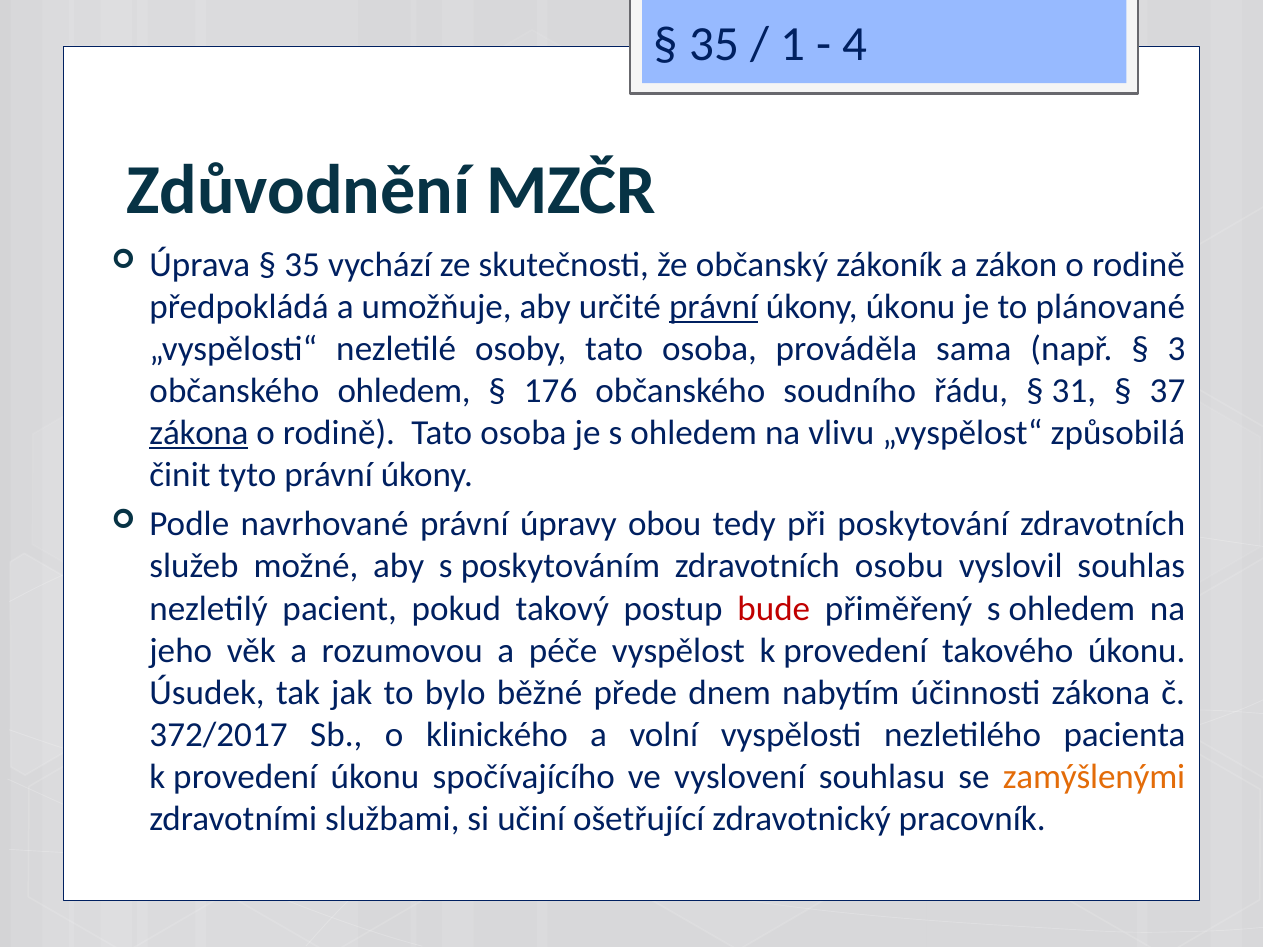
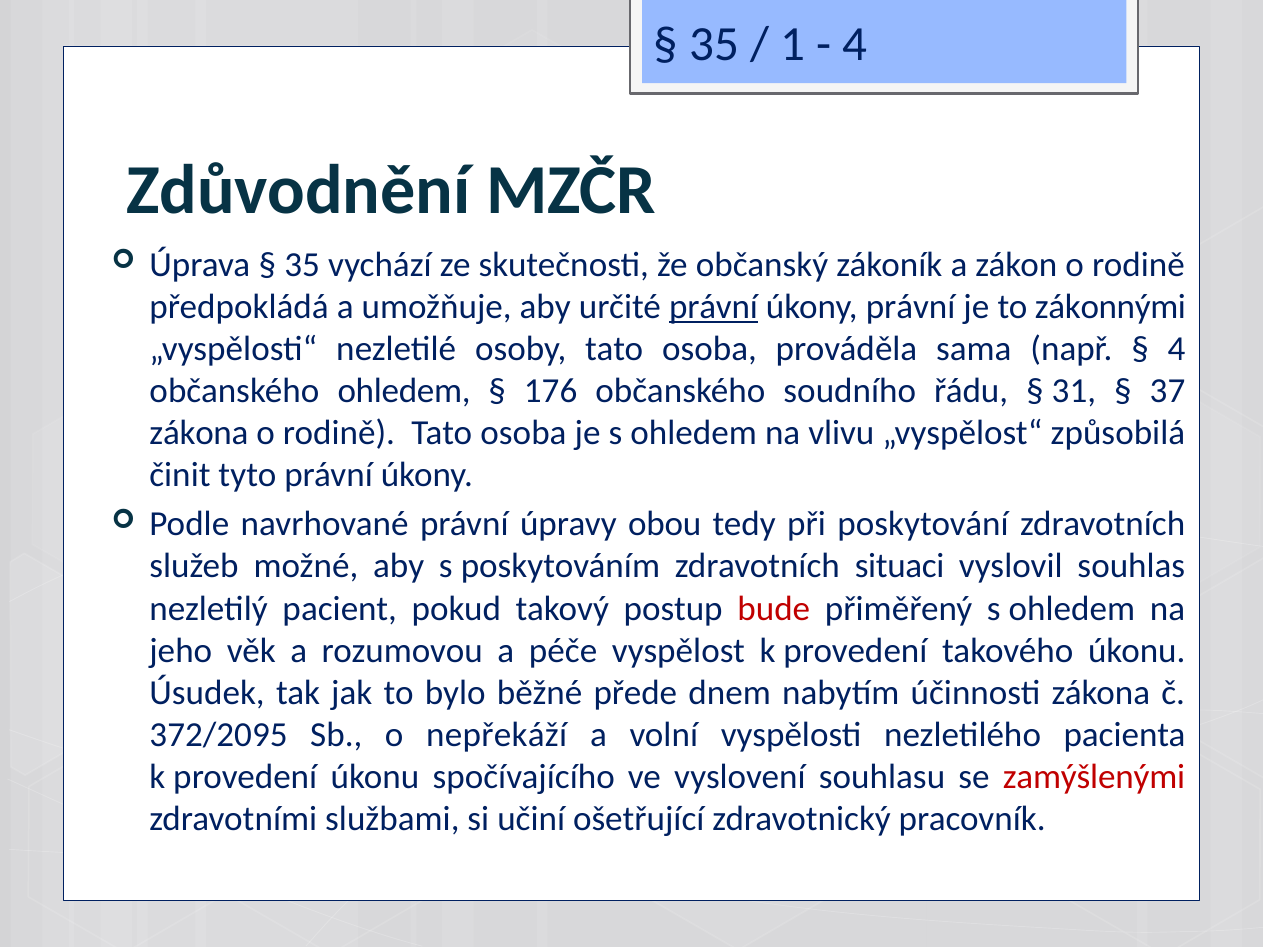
úkony úkonu: úkonu -> právní (911, 307)
plánované: plánované -> zákonnými (1110, 307)
3: 3 -> 4 (1177, 349)
zákona underline: present -> none (199, 433)
osobu: osobu -> situaci (900, 567)
372/2017: 372/2017 -> 372/2095 (219, 735)
klinického: klinického -> nepřekáží (497, 735)
zamýšlenými colour: orange -> red (1094, 777)
